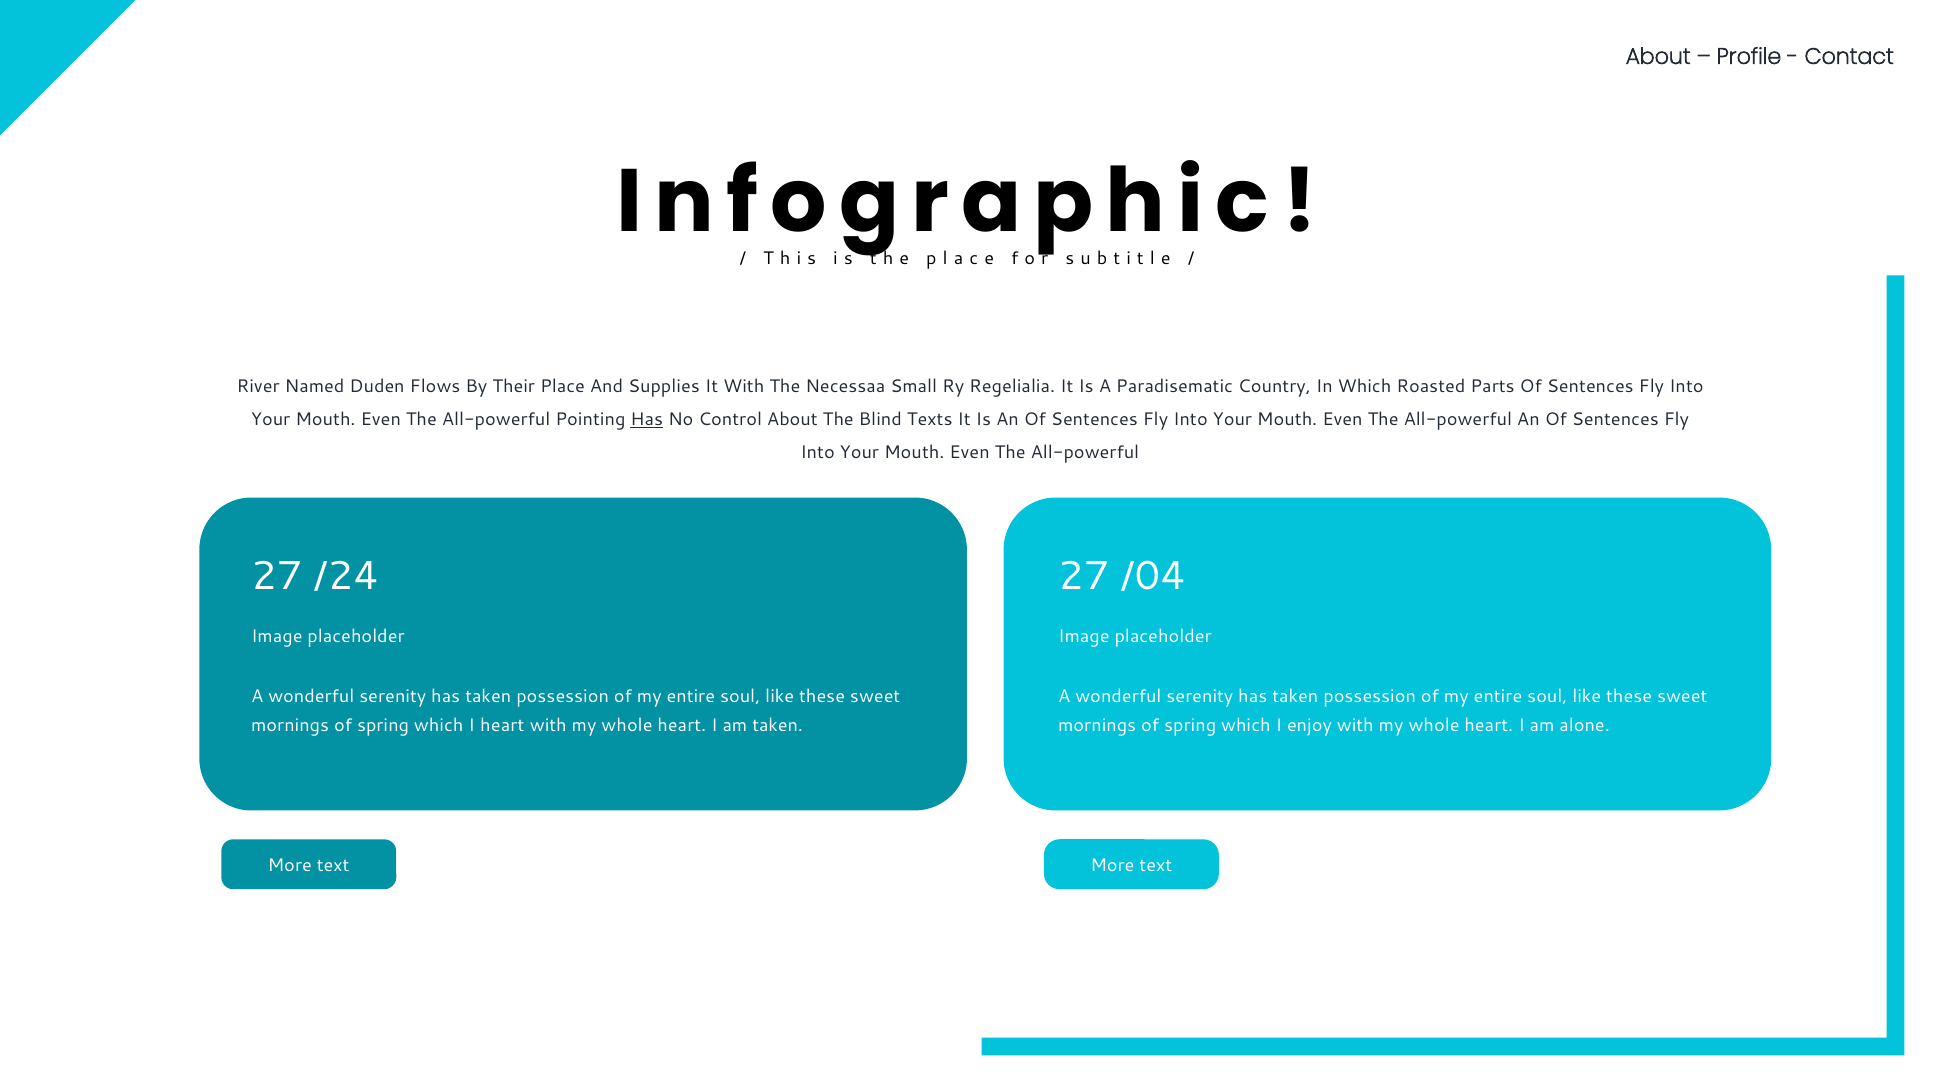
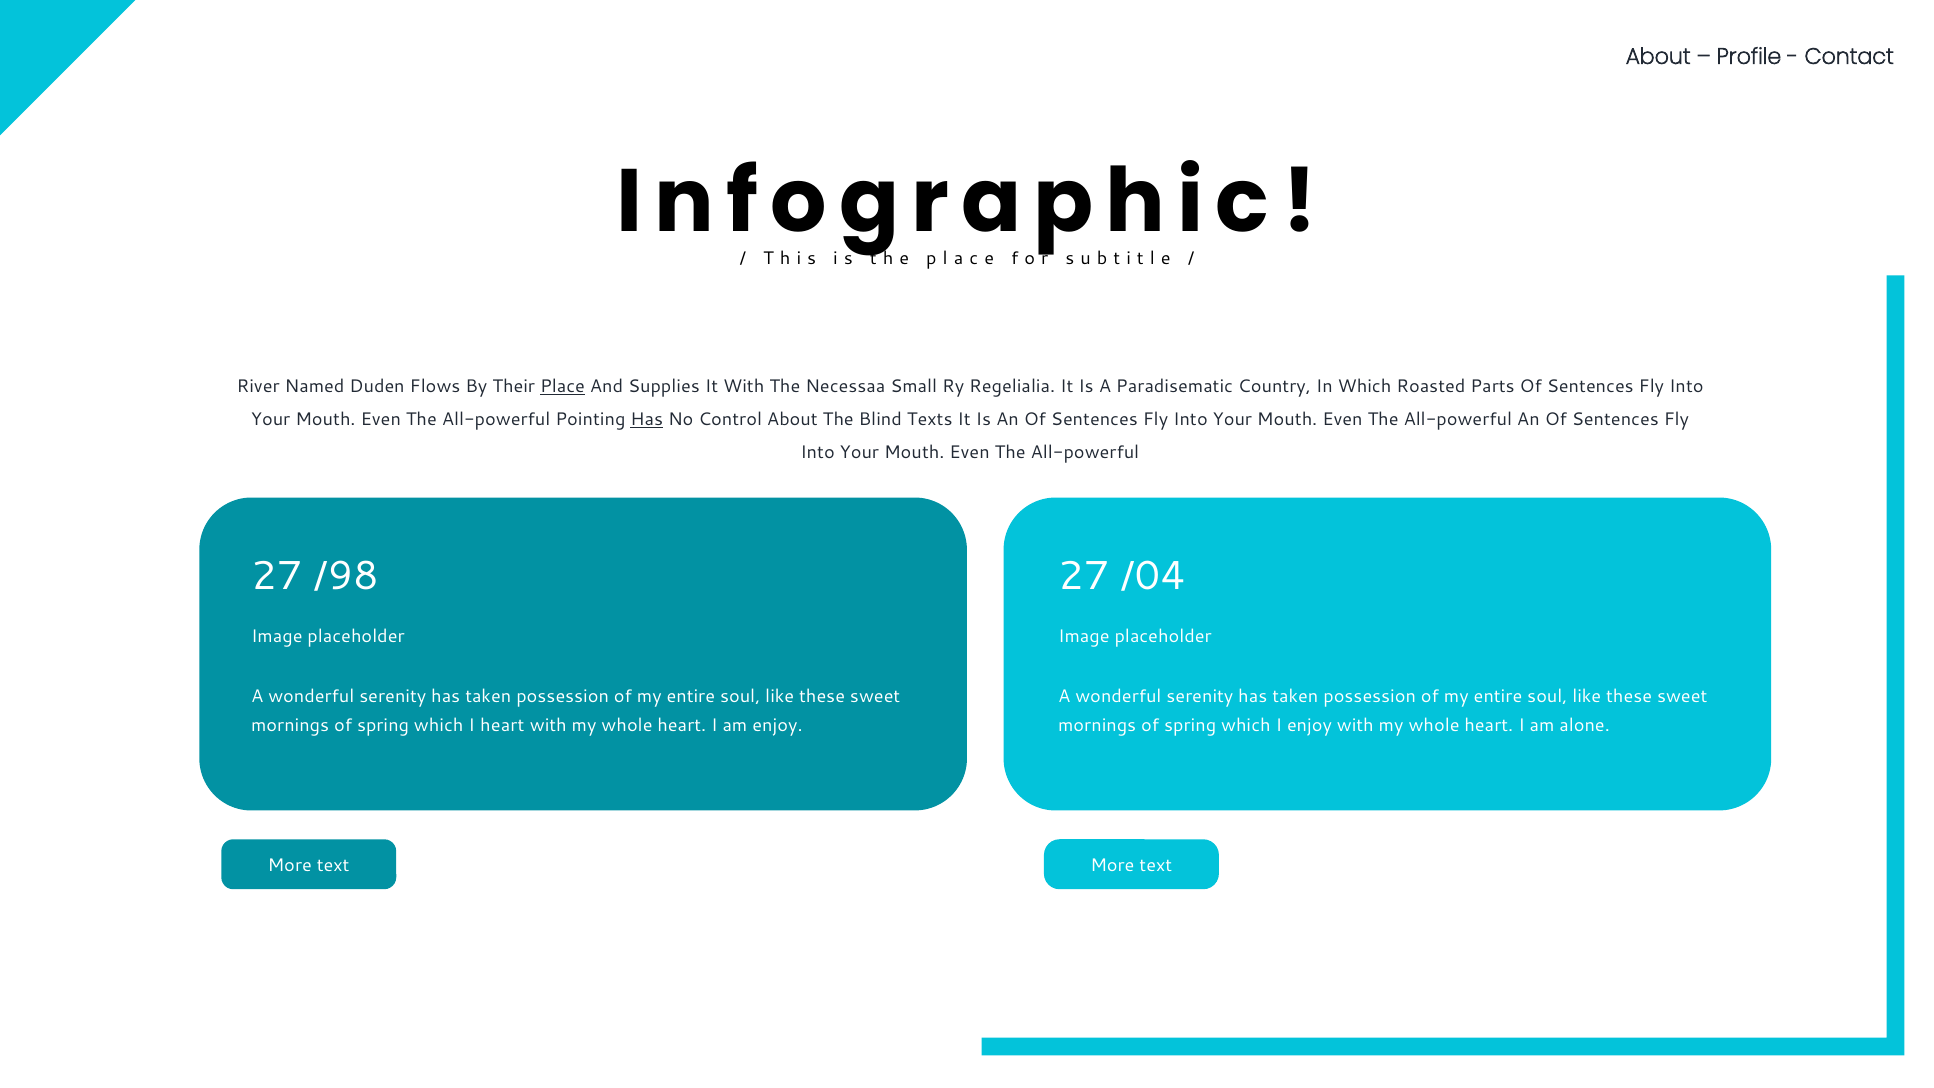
Place underline: none -> present (562, 387)
/24: /24 -> /98 (346, 576)
am taken: taken -> enjoy (777, 725)
